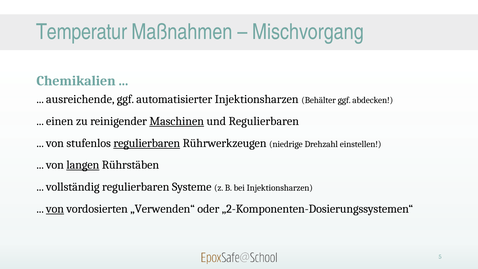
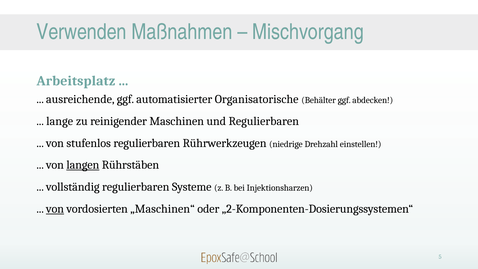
Temperatur: Temperatur -> Verwenden (82, 32)
Chemikalien: Chemikalien -> Arbeitsplatz (76, 81)
automatisierter Injektionsharzen: Injektionsharzen -> Organisatorische (257, 99)
einen: einen -> lange (60, 121)
Maschinen underline: present -> none (177, 121)
regulierbaren underline: present -> none (147, 143)
„Verwenden“: „Verwenden“ -> „Maschinen“ (163, 209)
